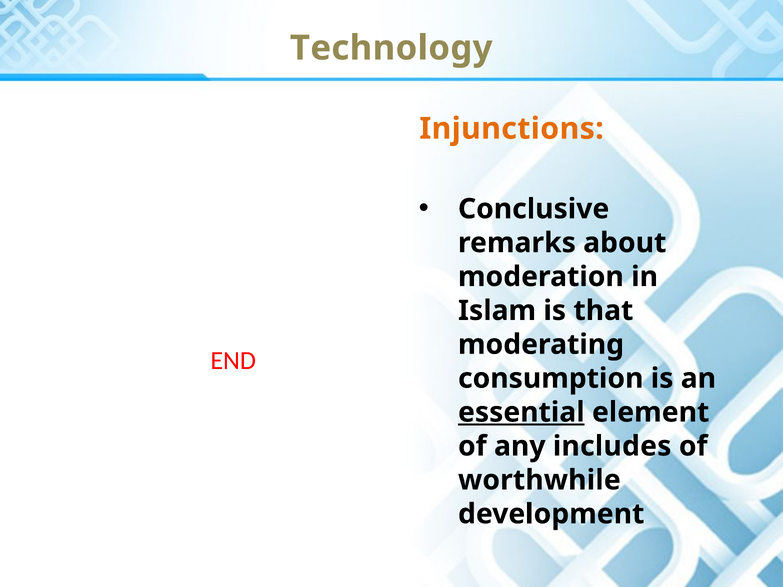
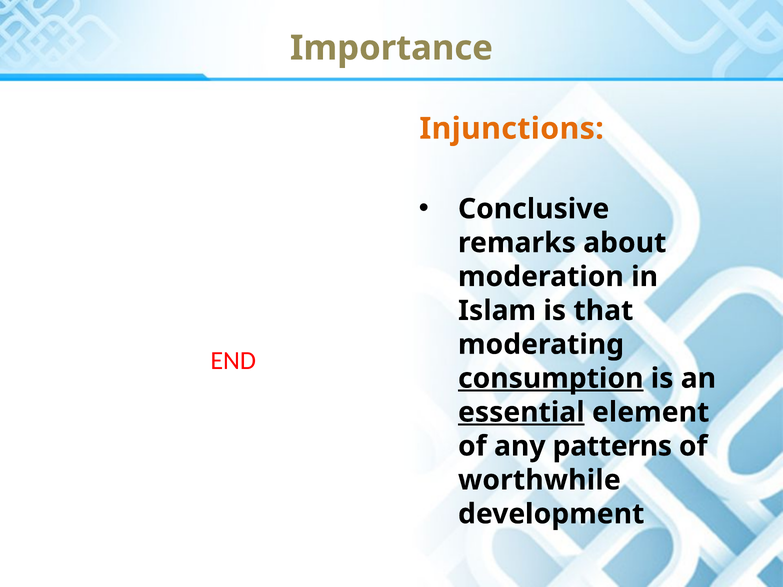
Technology: Technology -> Importance (391, 48)
consumption underline: none -> present (551, 379)
includes: includes -> patterns (612, 446)
